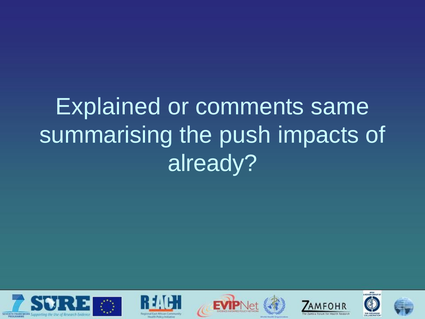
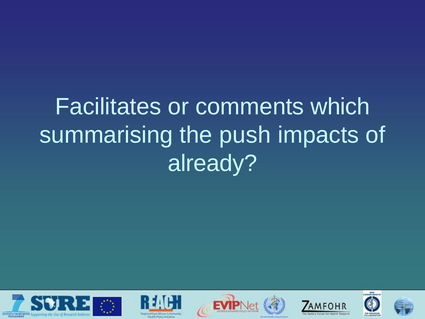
Explained: Explained -> Facilitates (108, 106)
same: same -> which (340, 106)
